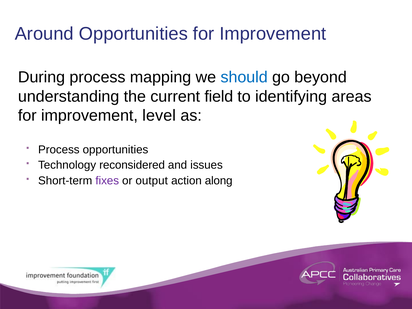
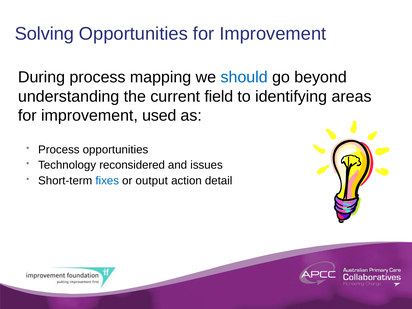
Around: Around -> Solving (44, 34)
level: level -> used (159, 116)
fixes colour: purple -> blue (107, 181)
along: along -> detail (219, 181)
